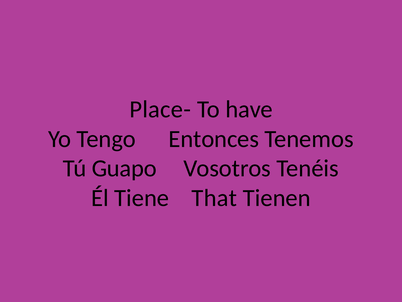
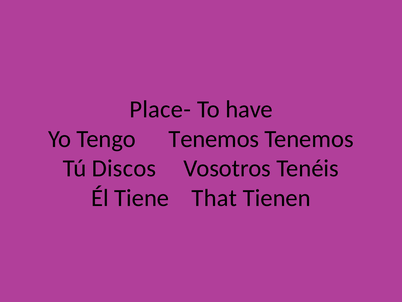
Tengo Entonces: Entonces -> Tenemos (214, 139)
Guapo: Guapo -> Discos (124, 168)
